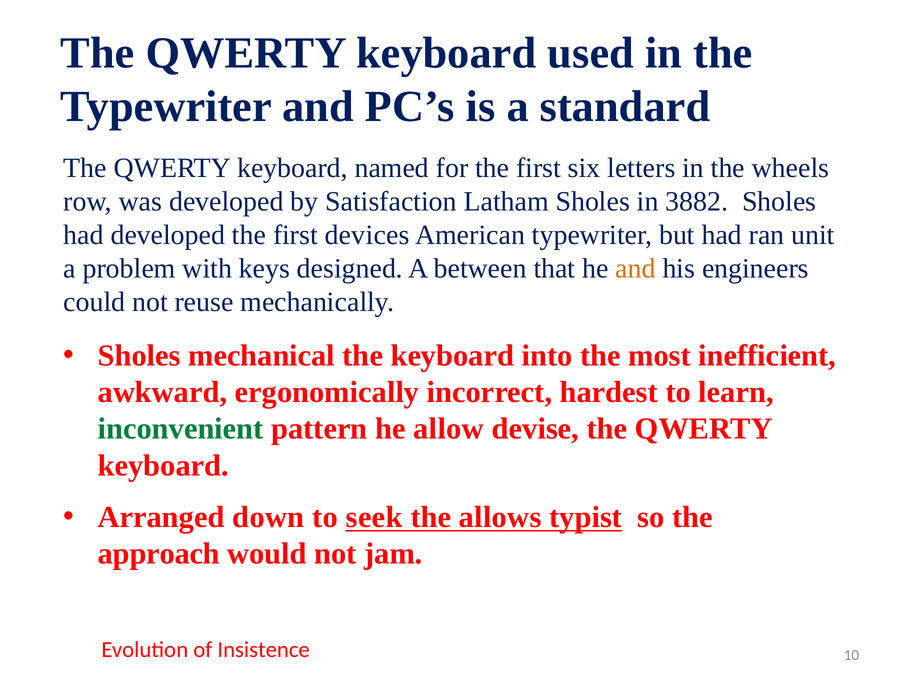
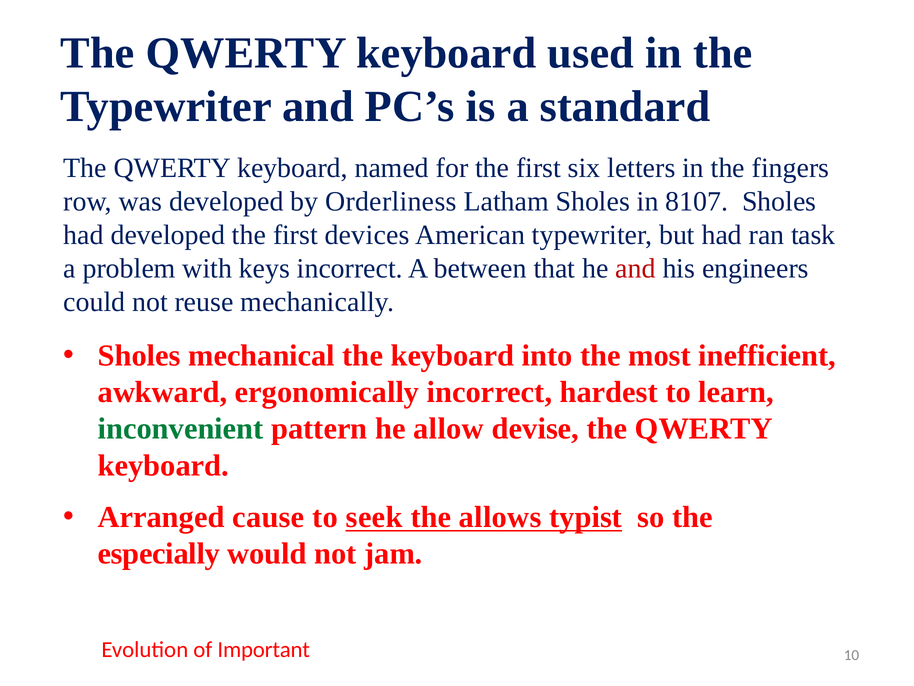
wheels: wheels -> fingers (791, 168)
Satisfaction: Satisfaction -> Orderliness (391, 201)
3882: 3882 -> 8107 (697, 201)
unit: unit -> task (813, 235)
keys designed: designed -> incorrect (350, 268)
and colour: orange -> red (636, 268)
down: down -> cause (268, 517)
approach: approach -> especially (159, 553)
Insistence: Insistence -> Important (264, 649)
